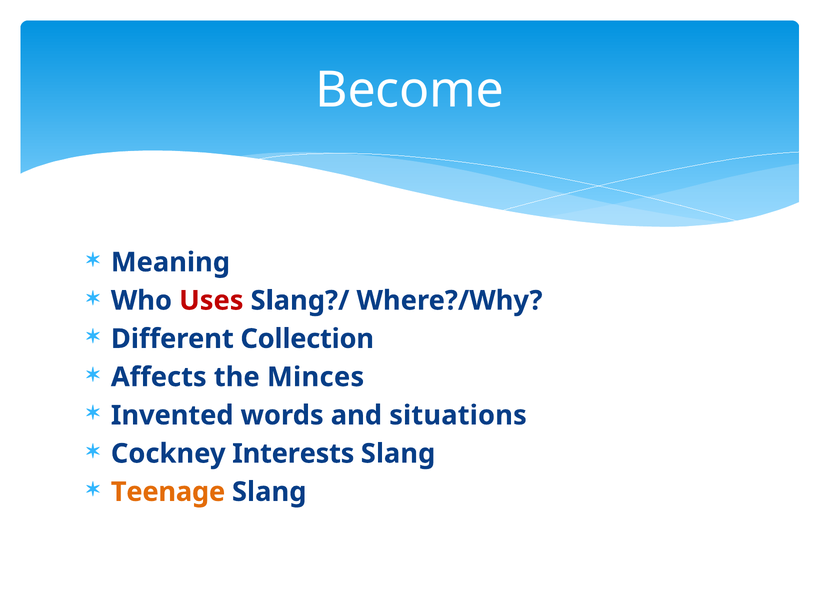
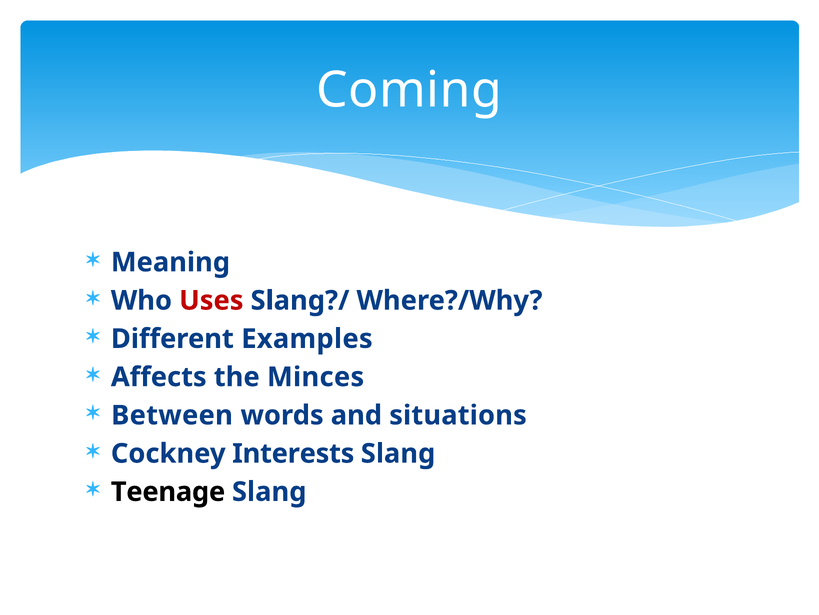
Become: Become -> Coming (409, 90)
Collection: Collection -> Examples (307, 338)
Invented: Invented -> Between (172, 415)
Teenage colour: orange -> black (168, 491)
